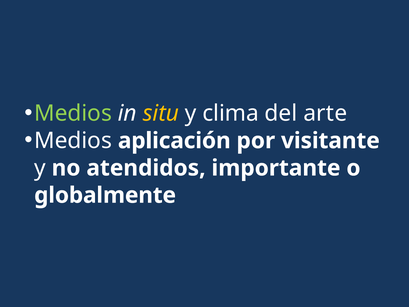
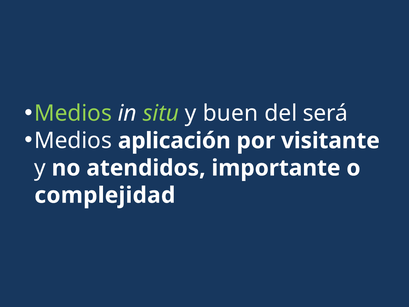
situ colour: yellow -> light green (161, 113)
clima: clima -> buen (230, 113)
arte: arte -> será (325, 113)
globalmente: globalmente -> complejidad (105, 195)
